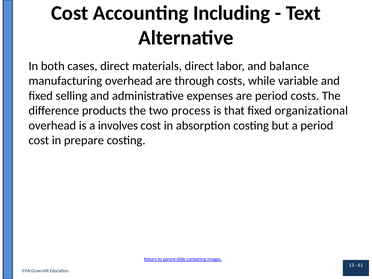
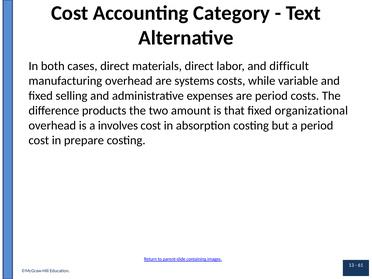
Including: Including -> Category (232, 13)
balance: balance -> difficult (289, 66)
through: through -> systems (194, 81)
process: process -> amount (191, 111)
